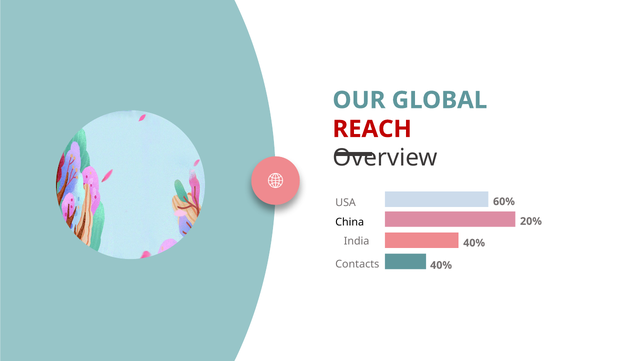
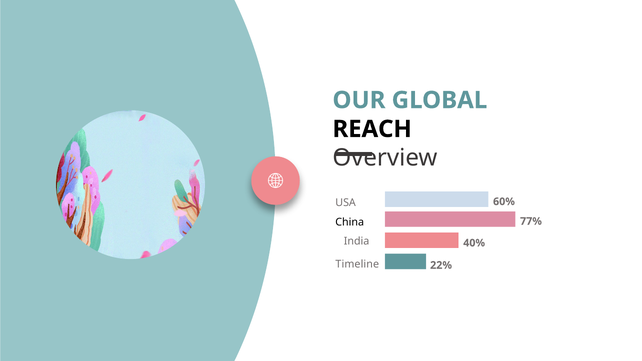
REACH colour: red -> black (372, 129)
20%: 20% -> 77% (531, 221)
Contacts: Contacts -> Timeline (357, 264)
40%: 40% -> 22% (441, 265)
